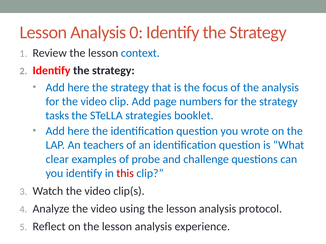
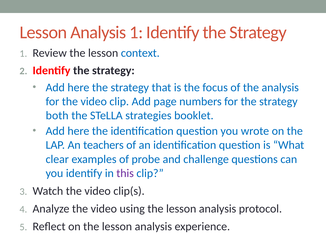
Analysis 0: 0 -> 1 (136, 33)
tasks: tasks -> both (57, 116)
this colour: red -> purple (125, 174)
